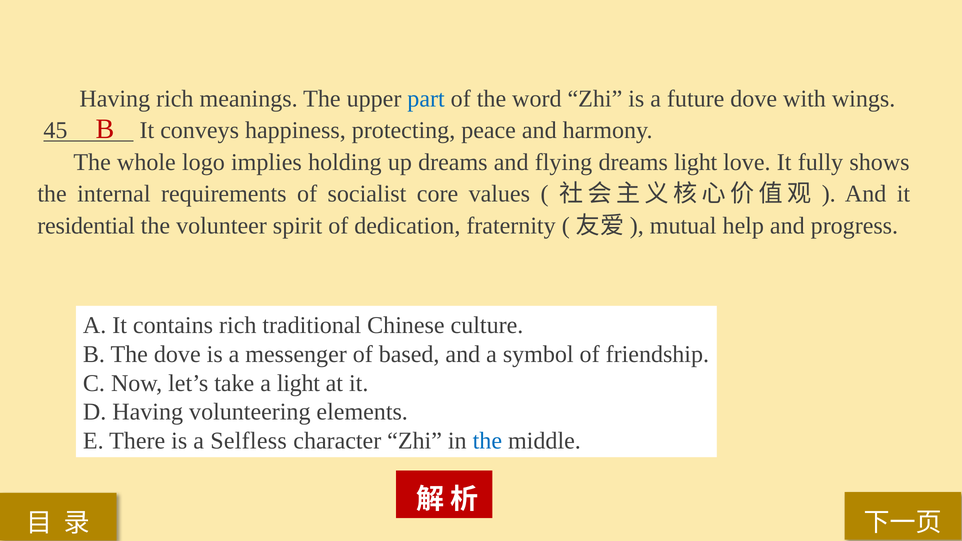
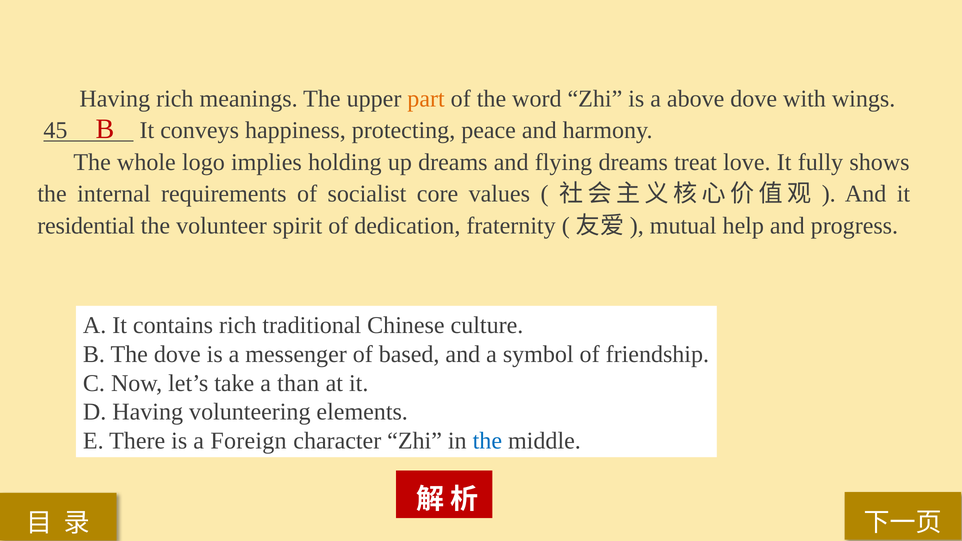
part colour: blue -> orange (426, 99)
future: future -> above (696, 99)
dreams light: light -> treat (696, 162)
a light: light -> than (298, 383)
Selfless: Selfless -> Foreign (249, 441)
